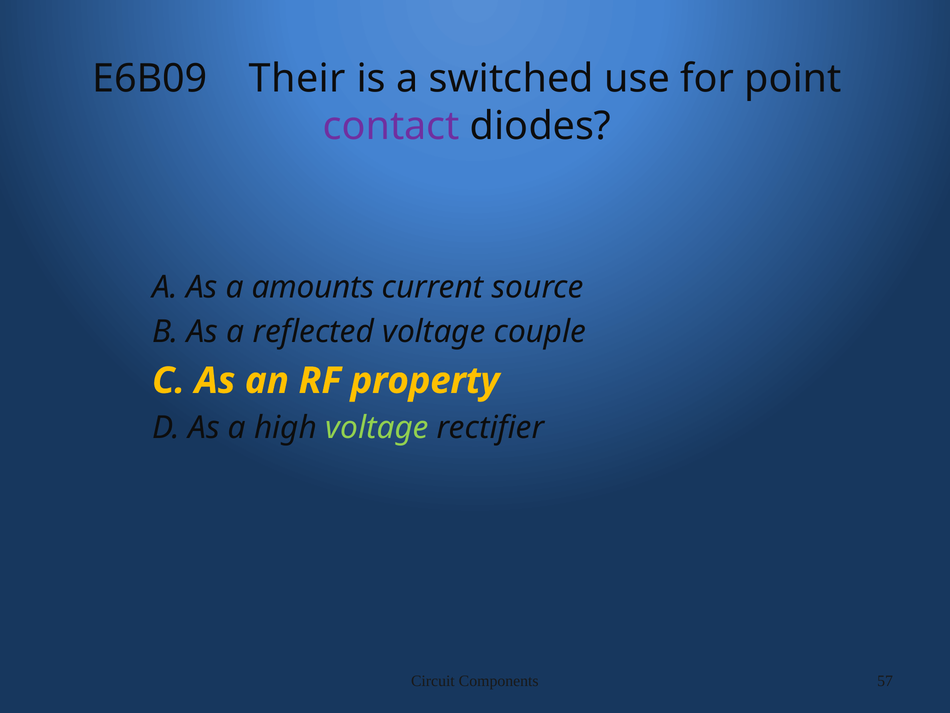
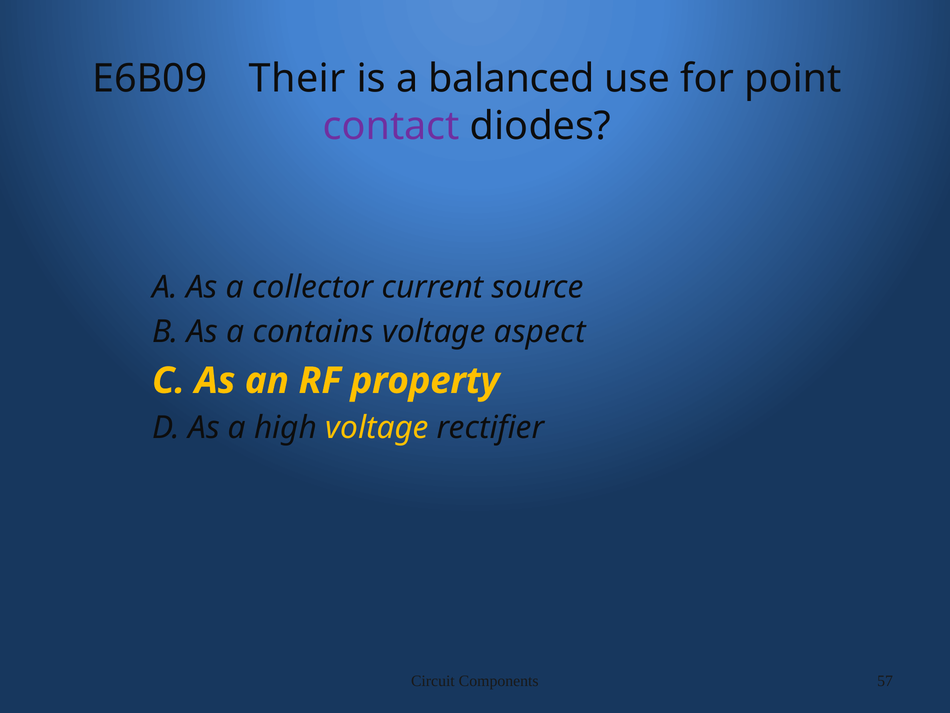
switched: switched -> balanced (511, 79)
amounts: amounts -> collector (313, 287)
reflected: reflected -> contains (313, 332)
couple: couple -> aspect (540, 332)
voltage colour: light green -> yellow (377, 428)
